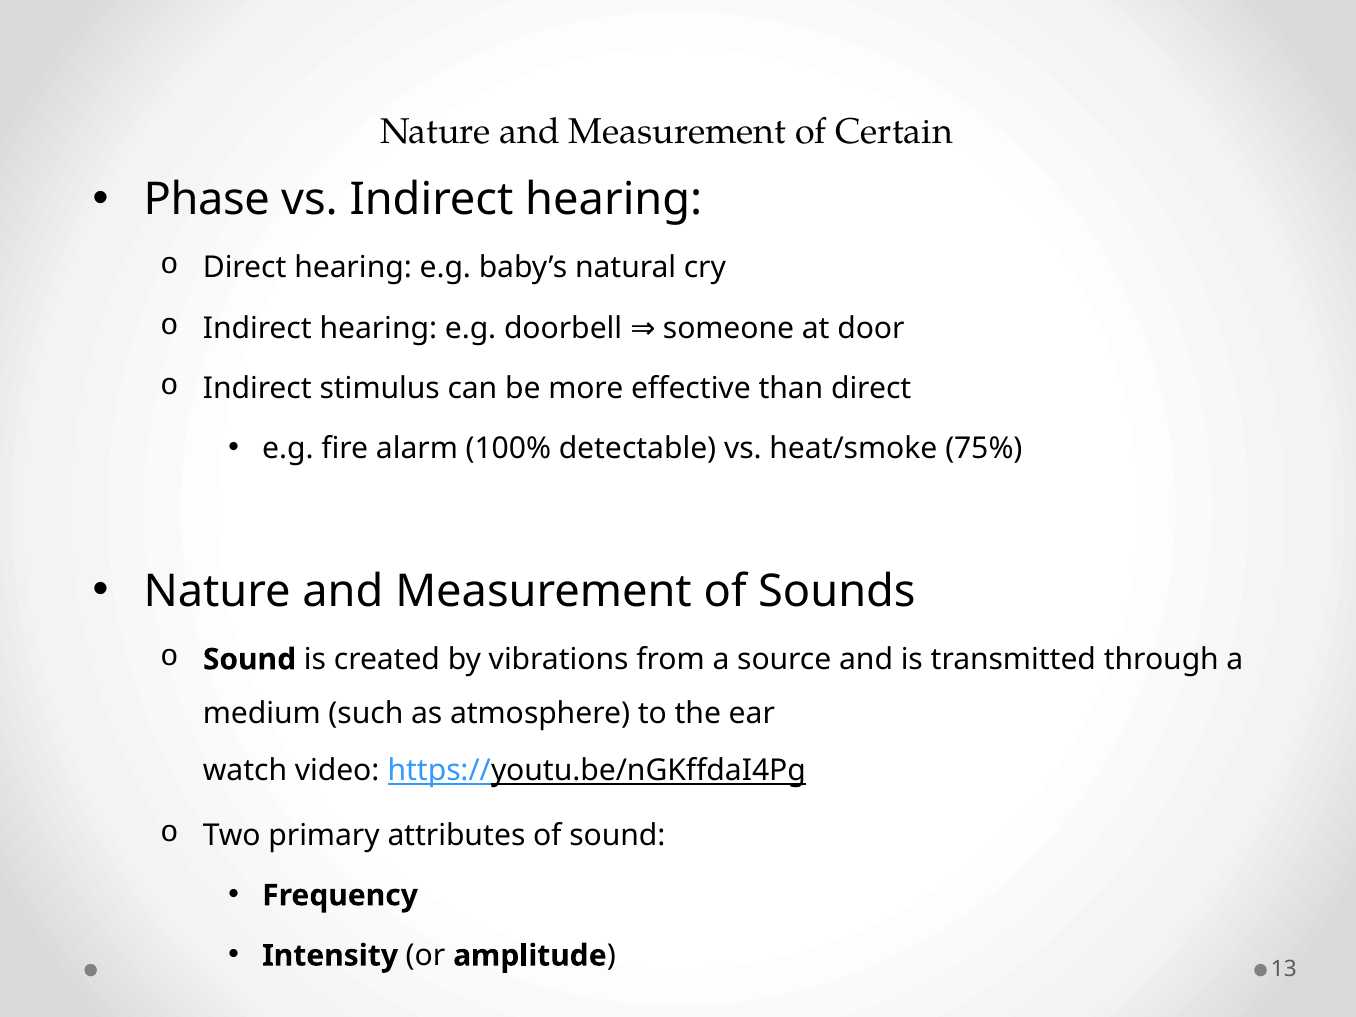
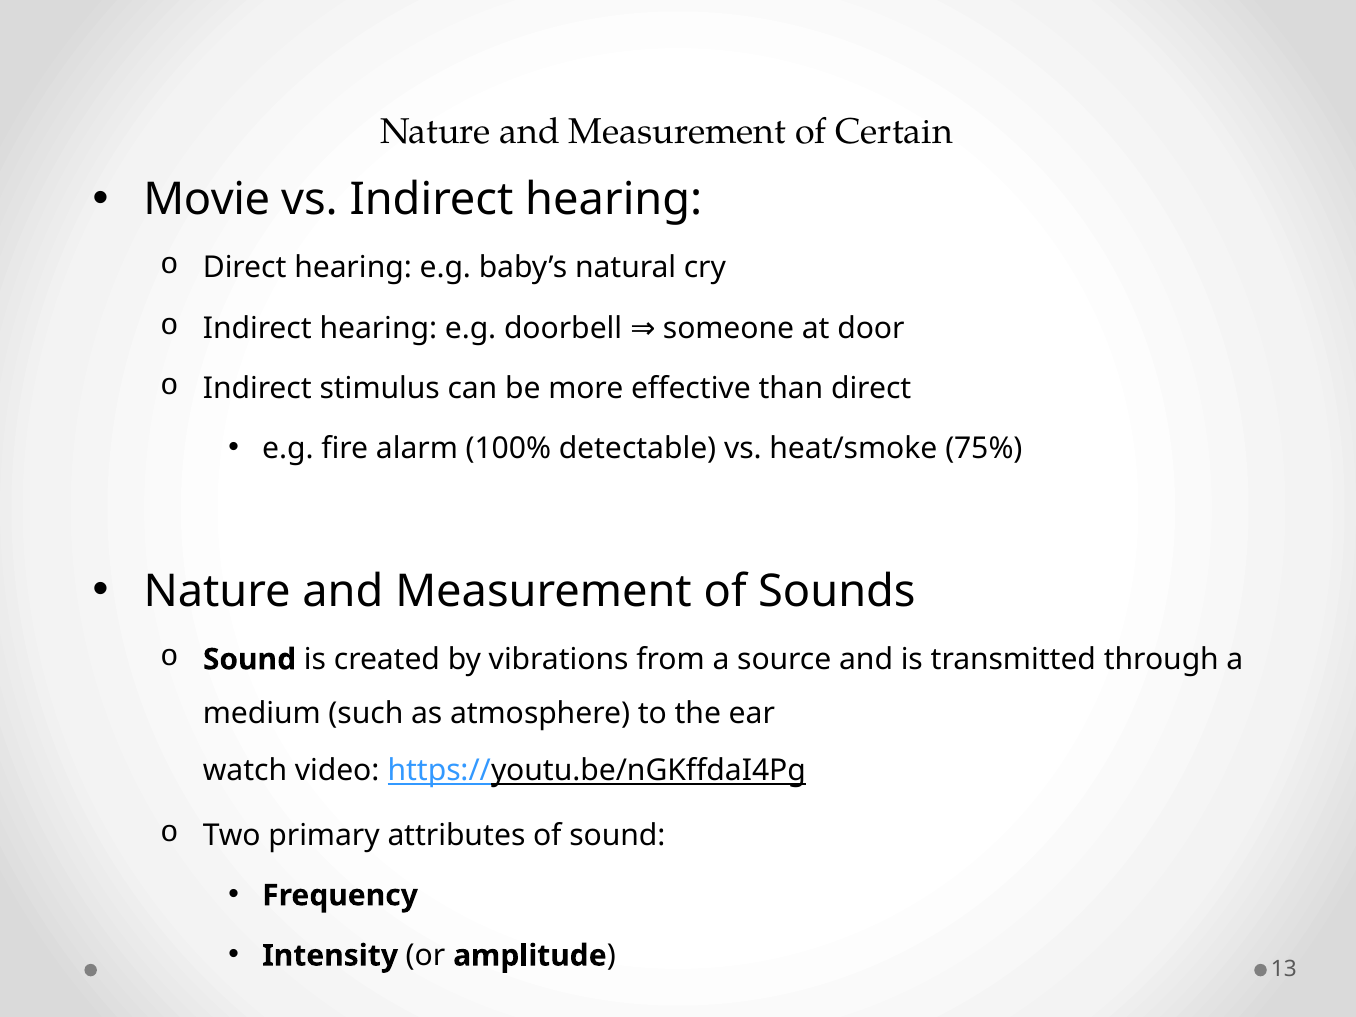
Phase: Phase -> Movie (207, 200)
